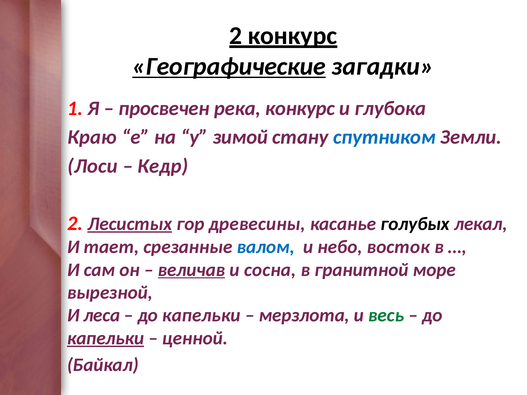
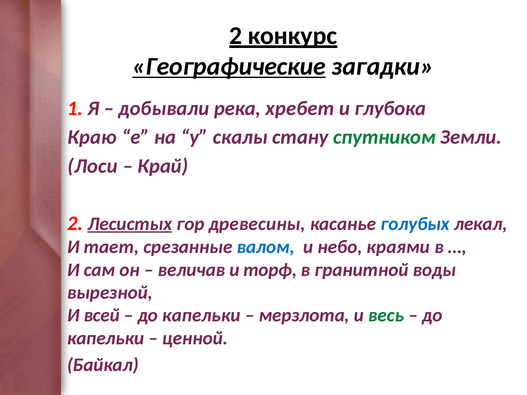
просвечен: просвечен -> добывали (164, 109)
река конкурс: конкурс -> хребет (300, 109)
зимой: зимой -> скалы (240, 137)
спутником colour: blue -> green (384, 137)
Кедр: Кедр -> Край (163, 166)
голубых colour: black -> blue (415, 224)
восток: восток -> краями (398, 247)
величав underline: present -> none (192, 270)
сосна: сосна -> торф (270, 270)
море: море -> воды (434, 270)
леса: леса -> всей (102, 316)
капельки underline: present -> none (106, 338)
